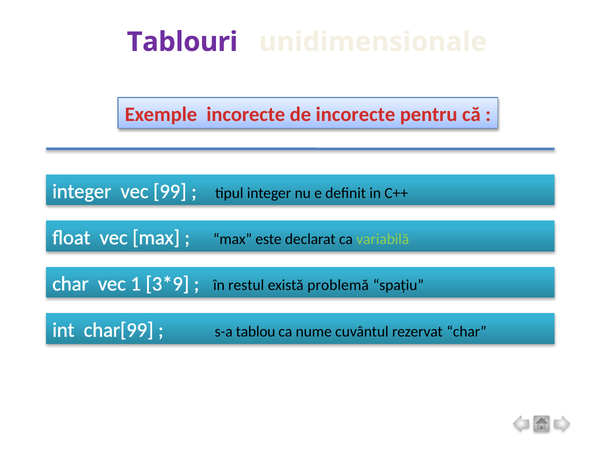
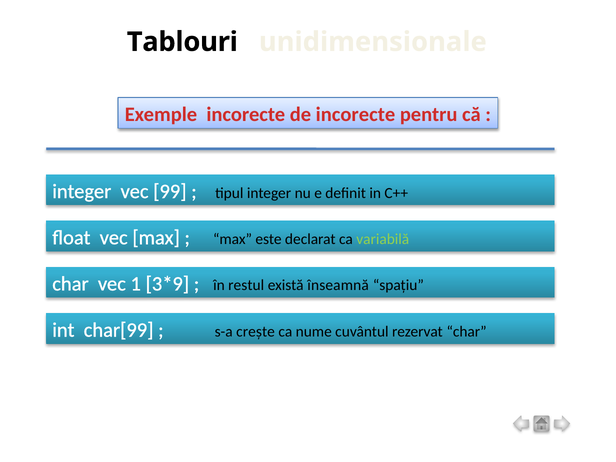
Tablouri colour: purple -> black (182, 42)
problemă: problemă -> înseamnă (338, 285)
tablou: tablou -> crește (256, 332)
